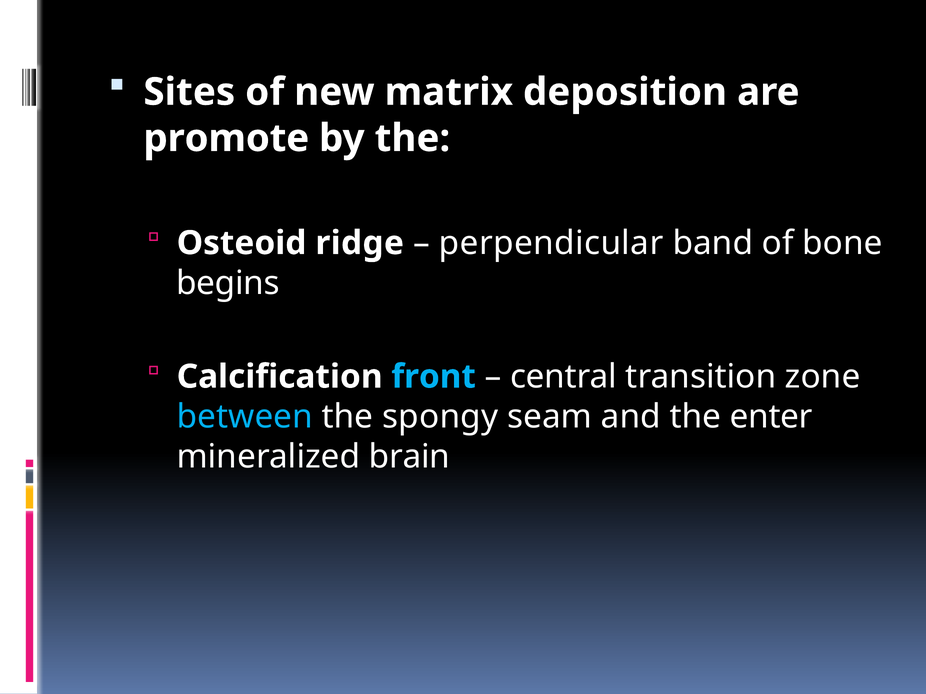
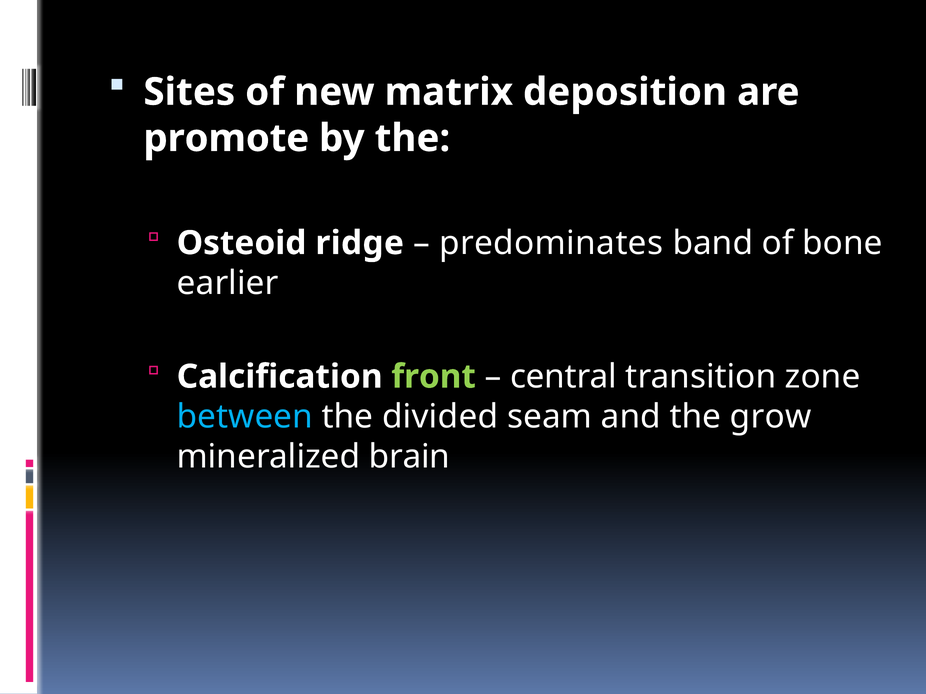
perpendicular: perpendicular -> predominates (551, 243)
begins: begins -> earlier (228, 283)
front colour: light blue -> light green (434, 377)
spongy: spongy -> divided (440, 417)
enter: enter -> grow (771, 417)
